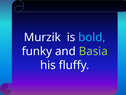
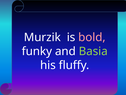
bold colour: light blue -> pink (92, 37)
